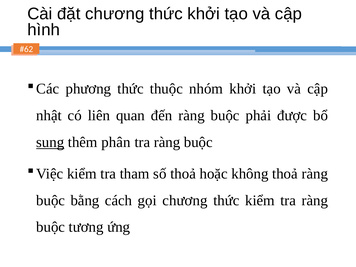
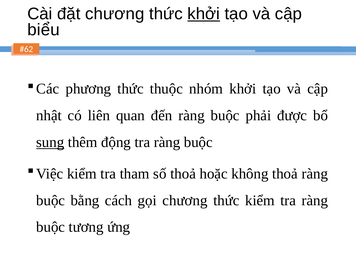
khởi underline: none -> present (204, 14)
hình: hình -> biểu (44, 30)
phân: phân -> động (116, 142)
